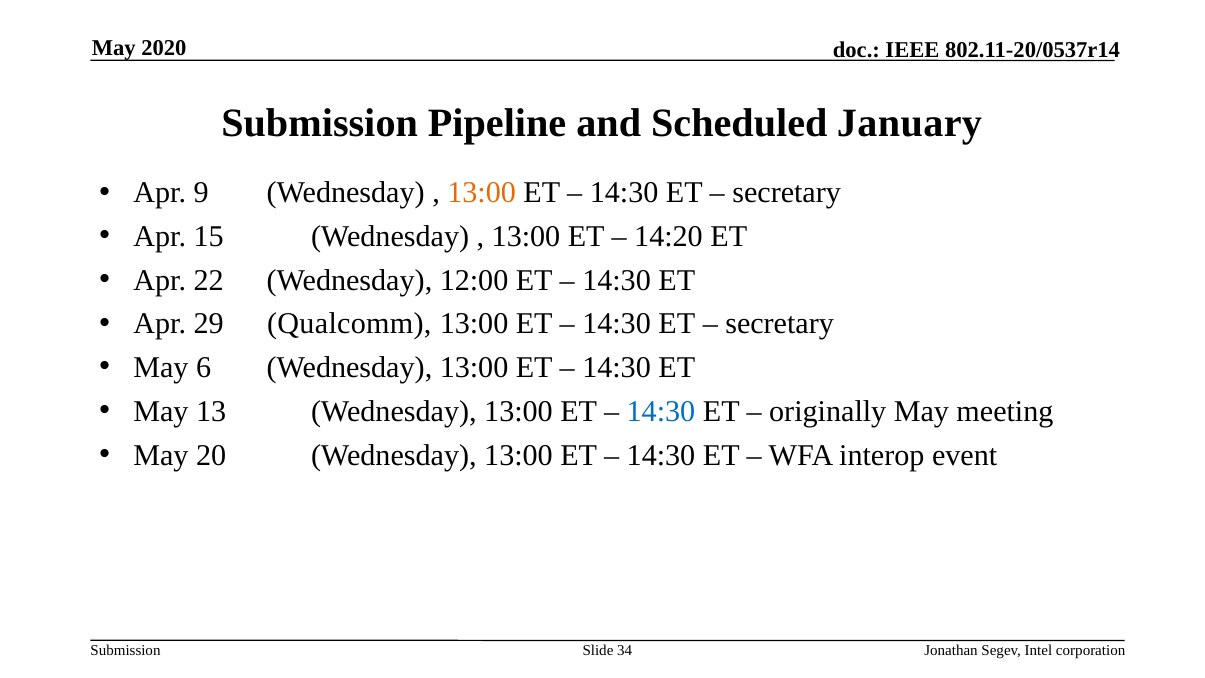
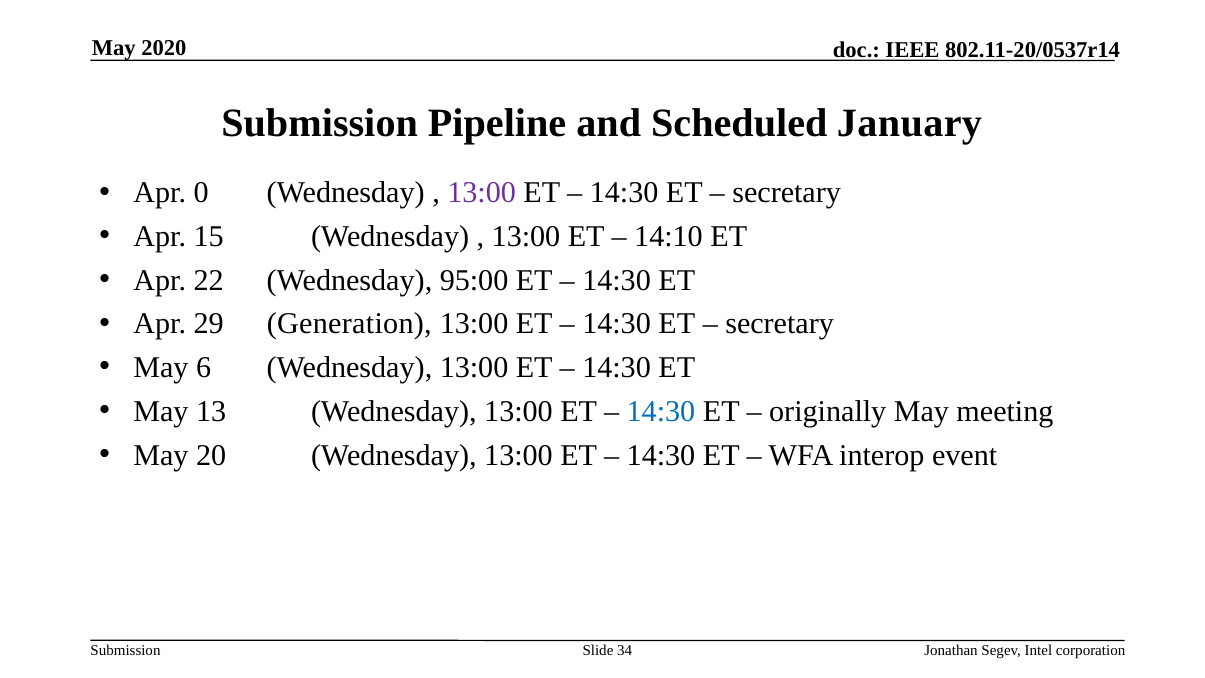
9: 9 -> 0 (201, 193)
13:00 colour: orange -> purple (482, 193)
14:20: 14:20 -> 14:10 (669, 237)
12:00: 12:00 -> 95:00 (474, 280)
Qualcomm: Qualcomm -> Generation (349, 324)
